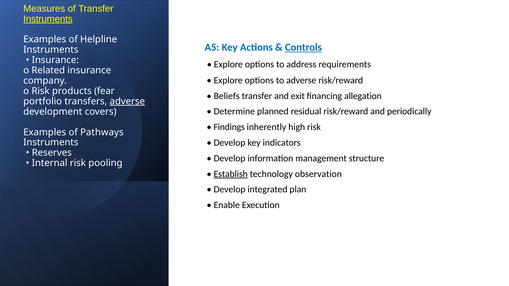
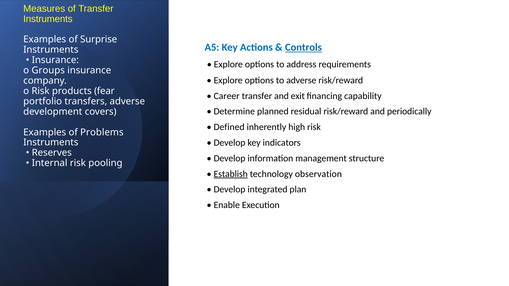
Instruments underline: present -> none (48, 19)
Helpline: Helpline -> Surprise (99, 40)
Related: Related -> Groups (48, 70)
Beliefs: Beliefs -> Career (227, 96)
allegation: allegation -> capability (363, 96)
adverse underline: present -> none (127, 101)
Findings: Findings -> Defined (229, 127)
Pathways: Pathways -> Problems (102, 132)
